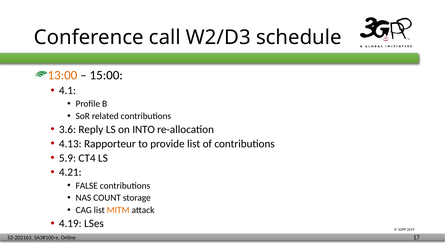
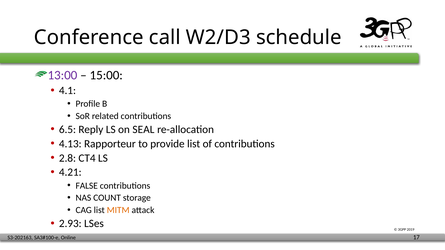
13:00 colour: orange -> purple (62, 75)
3.6: 3.6 -> 6.5 (67, 130)
INTO: INTO -> SEAL (143, 130)
5.9: 5.9 -> 2.8 (67, 158)
4.19: 4.19 -> 2.93 (70, 224)
